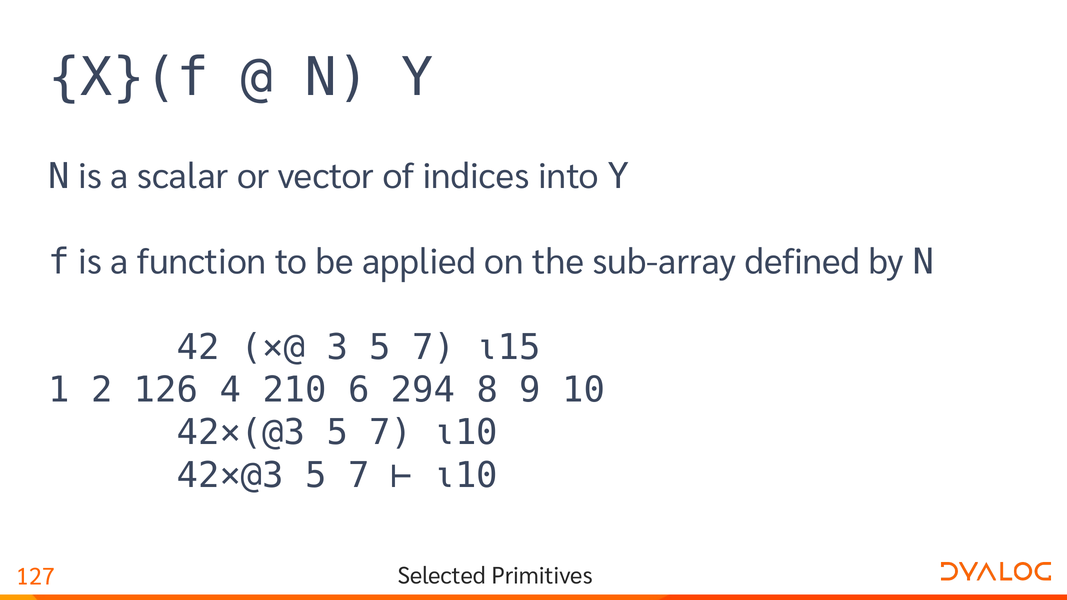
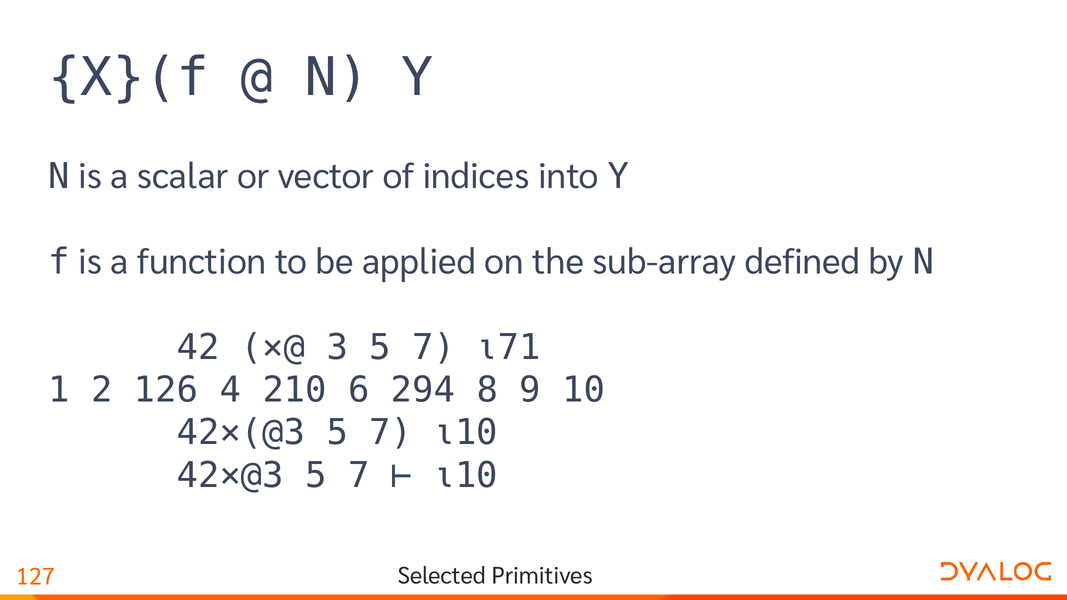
⍳15: ⍳15 -> ⍳71 (509, 348)
